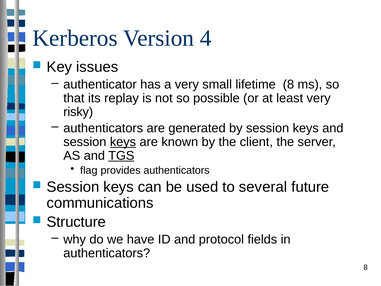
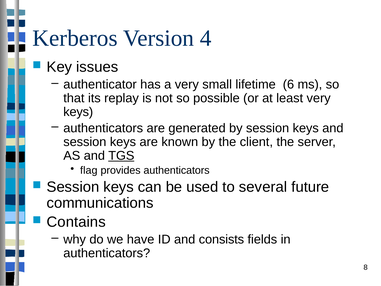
lifetime 8: 8 -> 6 (288, 84)
risky: risky -> keys (78, 112)
keys underline: present -> none (123, 142)
Structure: Structure -> Contains (76, 222)
protocol: protocol -> consists (221, 239)
